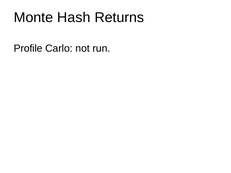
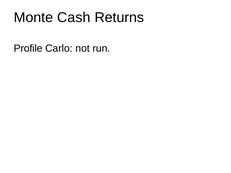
Hash: Hash -> Cash (74, 18)
